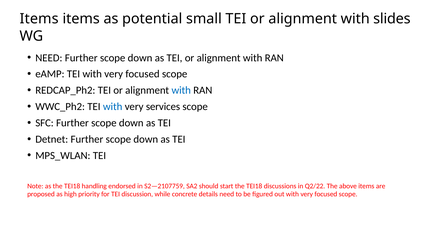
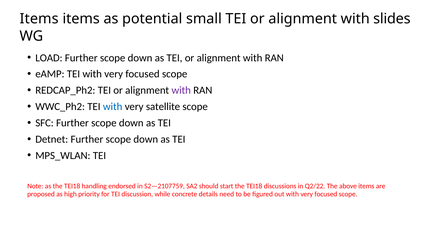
NEED: NEED -> LOAD (49, 58)
with colour: blue -> purple (181, 90)
services: services -> satellite (163, 107)
